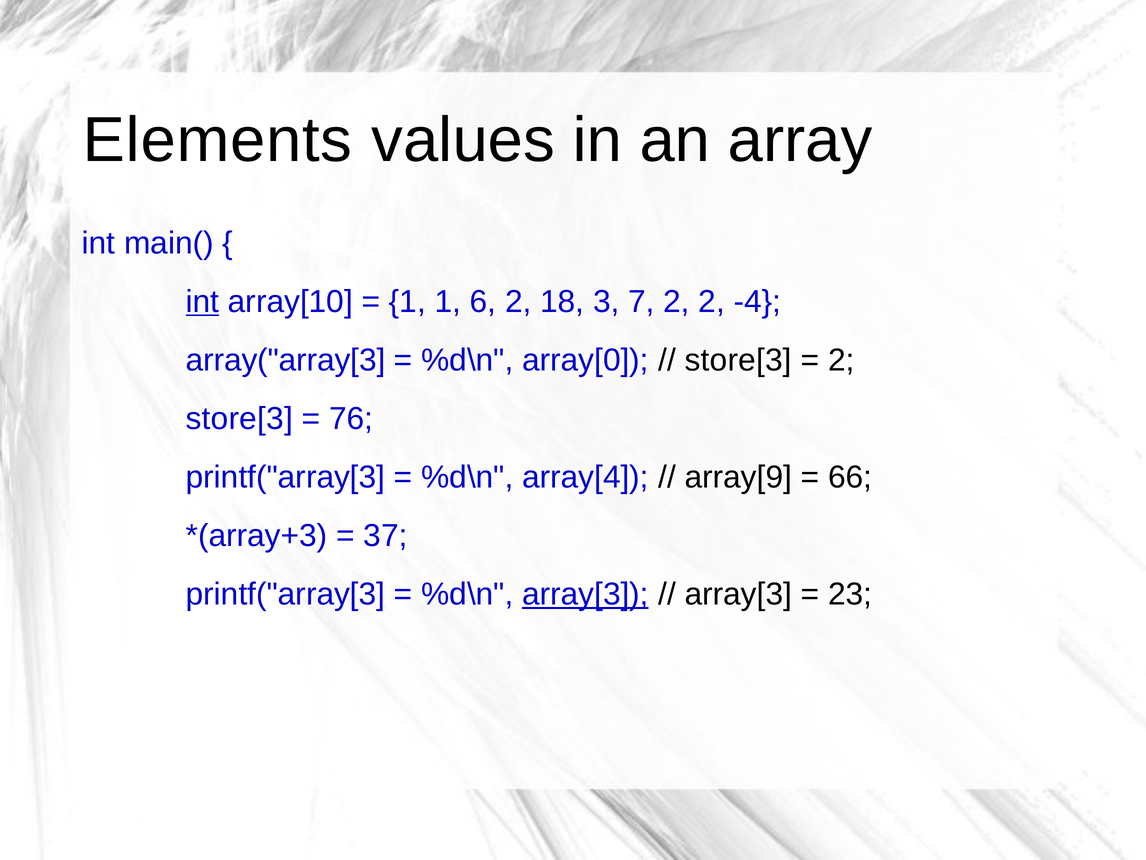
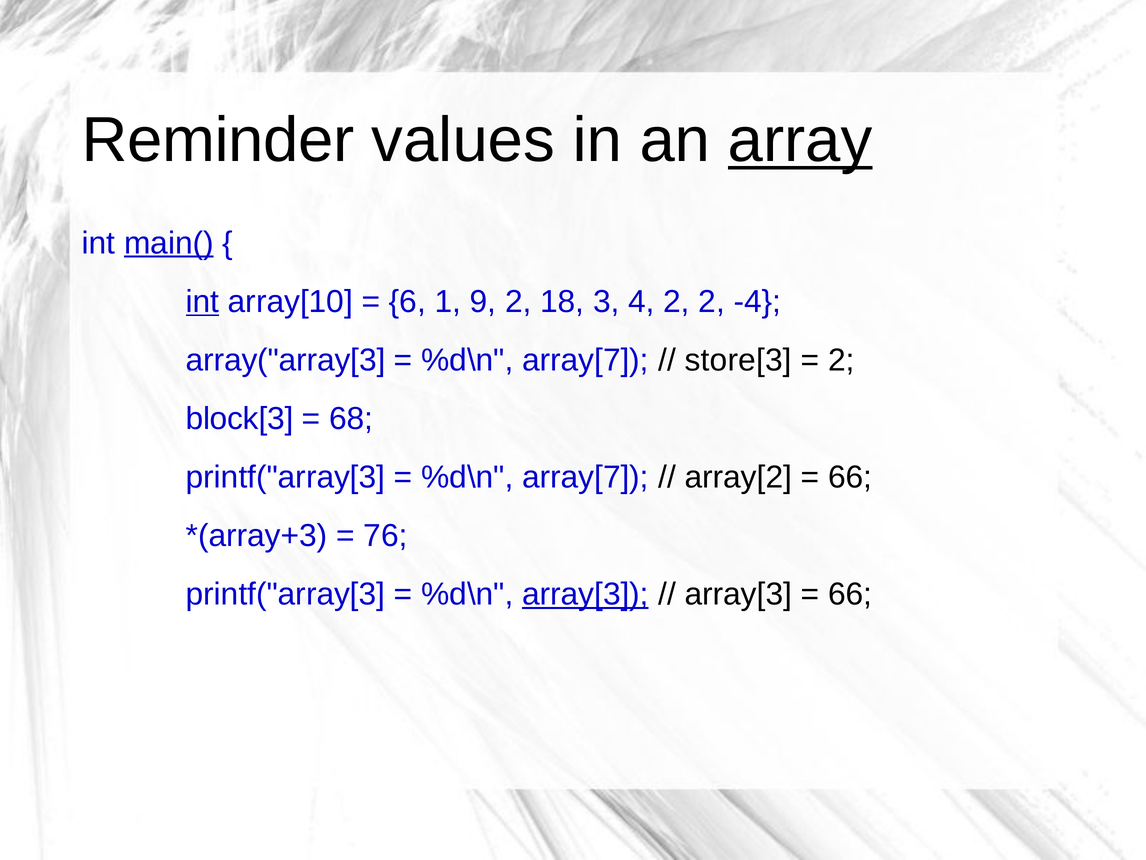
Elements: Elements -> Reminder (218, 140)
array underline: none -> present (800, 140)
main( underline: none -> present (169, 243)
1: 1 -> 6 (407, 301)
6: 6 -> 9 (483, 301)
7: 7 -> 4 (641, 301)
array[0: array[0 -> array[7 (585, 360)
store[3: store[3 -> block[3 (240, 418)
76: 76 -> 68 (351, 418)
array[4: array[4 -> array[7 (585, 477)
array[9: array[9 -> array[2 (738, 477)
37: 37 -> 76 (385, 535)
23: 23 -> 66 (850, 594)
